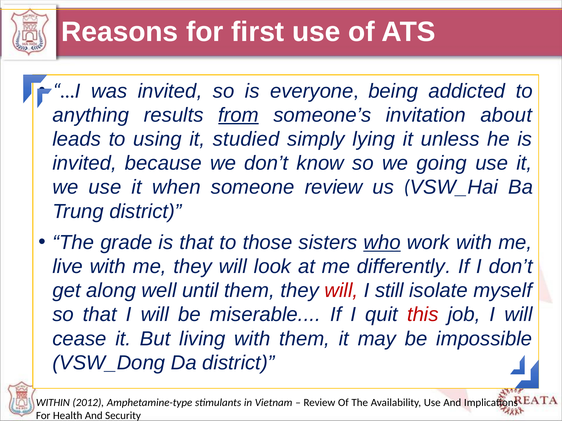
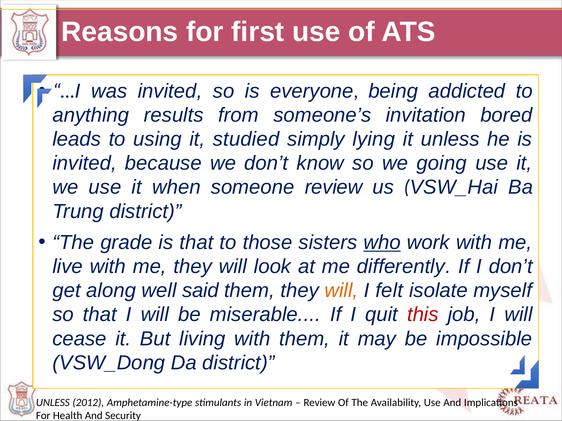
from underline: present -> none (239, 115)
about: about -> bored (506, 115)
until: until -> said (200, 291)
will colour: red -> orange (341, 291)
still: still -> felt (389, 291)
WITHIN: WITHIN -> UNLESS (53, 403)
